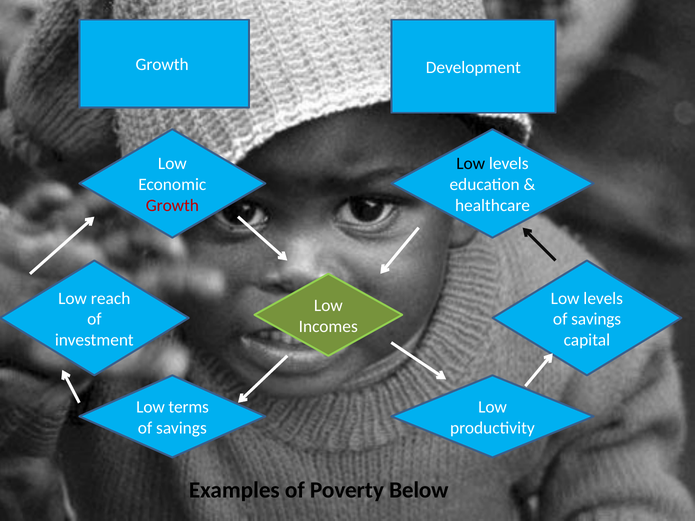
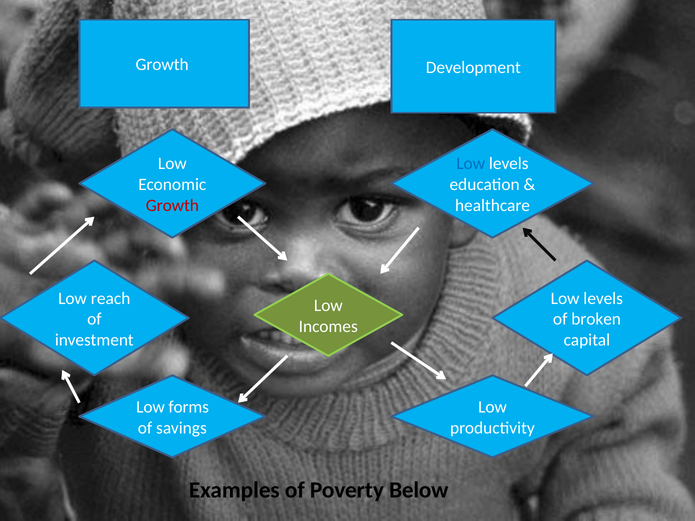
Low colour: black -> blue (471, 164)
savings: savings -> broken (596, 319)
terms: terms -> forms (189, 407)
